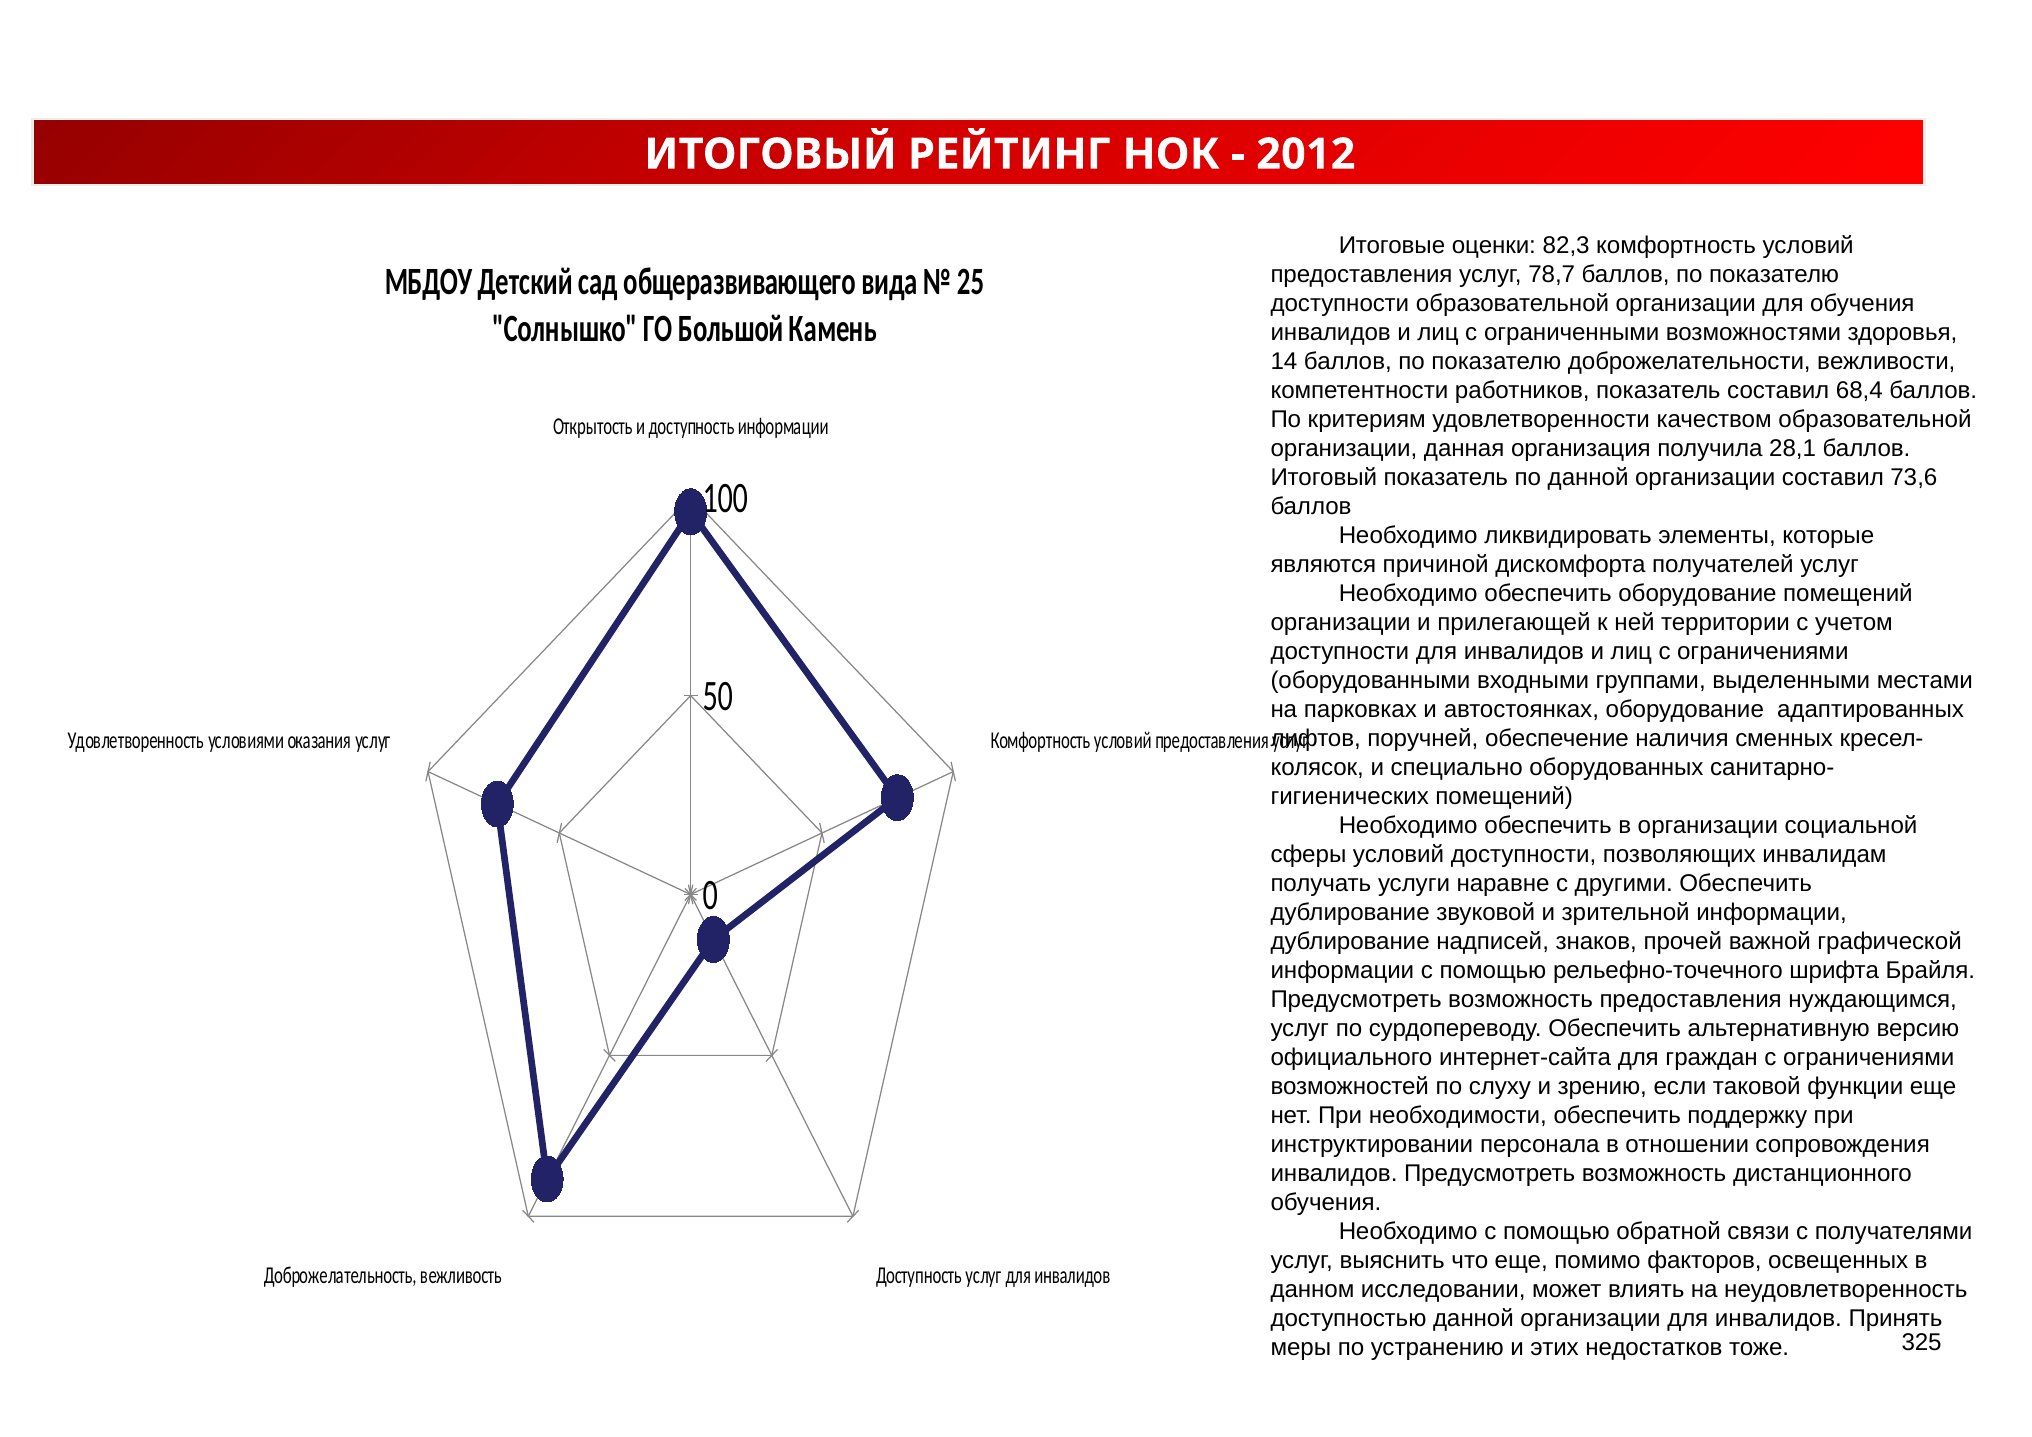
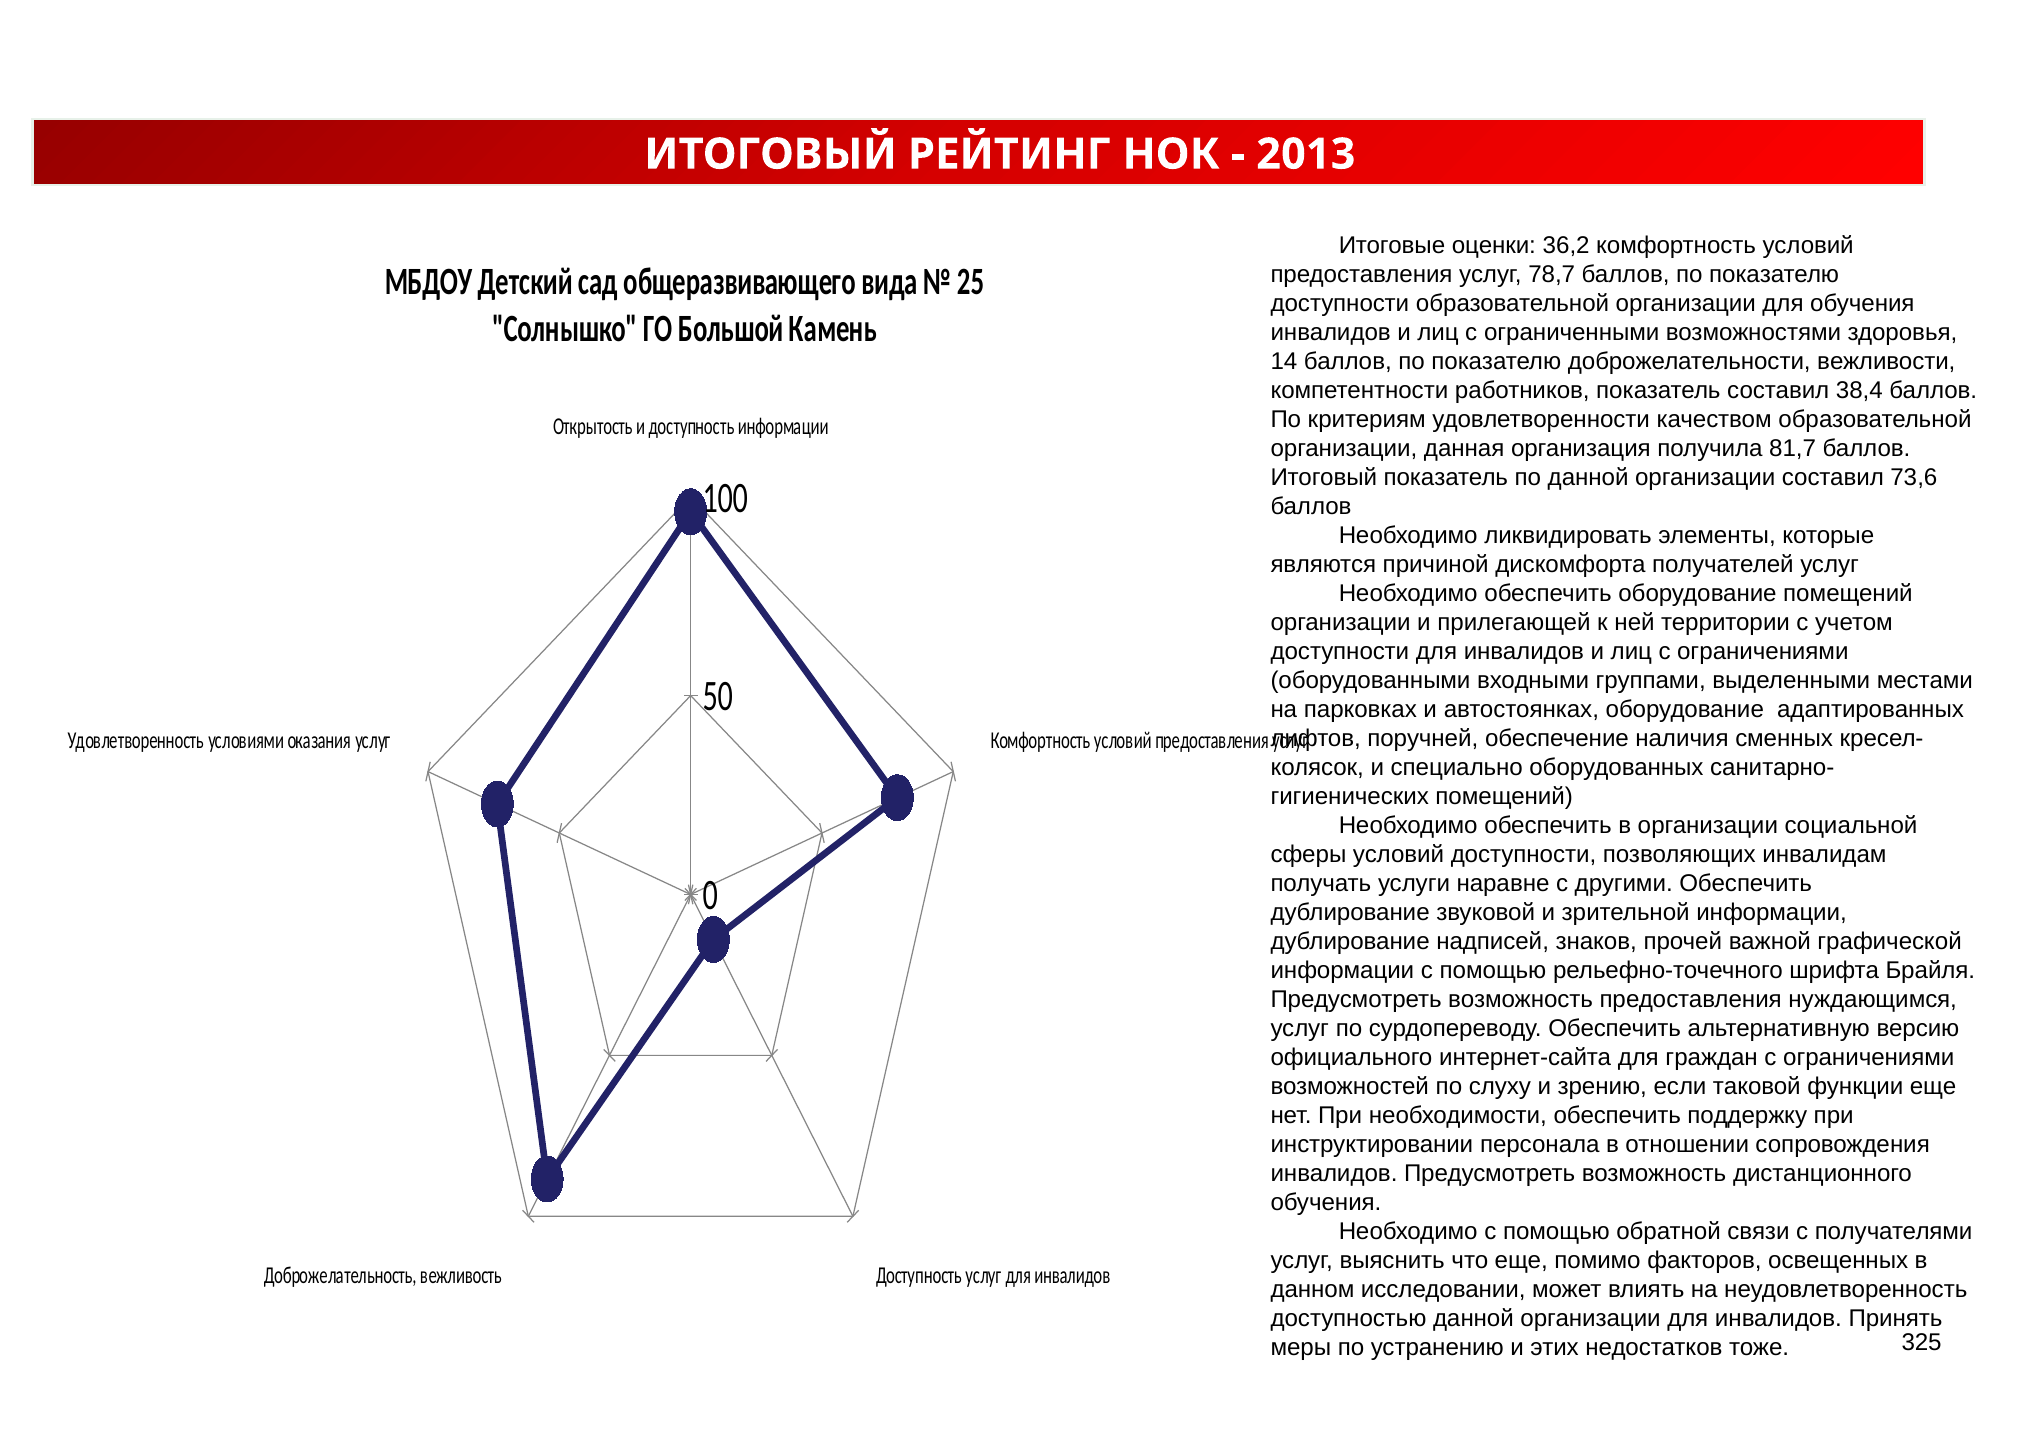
2012: 2012 -> 2013 (1306, 154)
82,3: 82,3 -> 36,2 (1566, 245)
68,4: 68,4 -> 38,4 (1859, 390)
28,1: 28,1 -> 81,7 (1793, 448)
